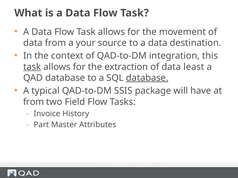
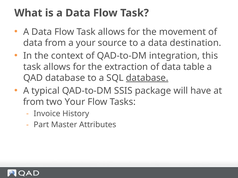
task underline: present -> none (32, 67)
least: least -> table (194, 67)
two Field: Field -> Your (75, 102)
